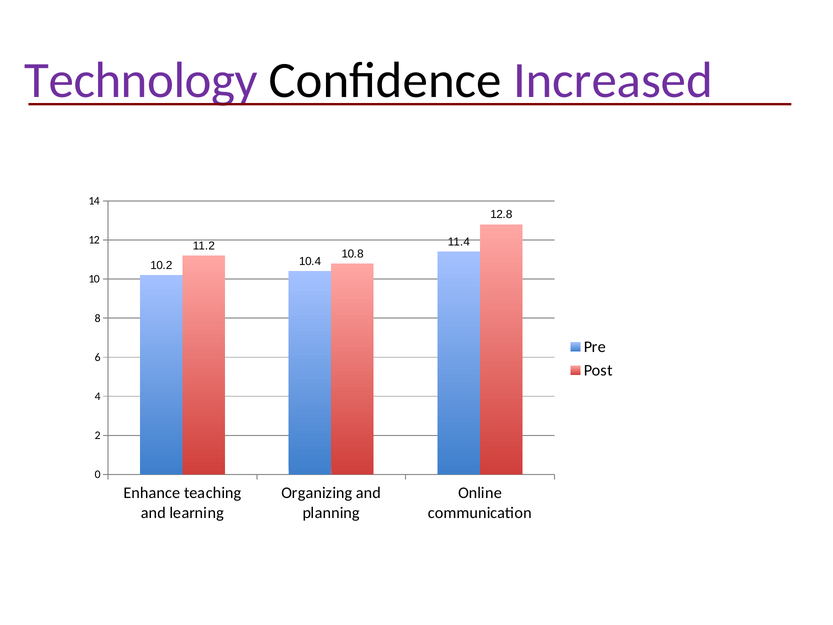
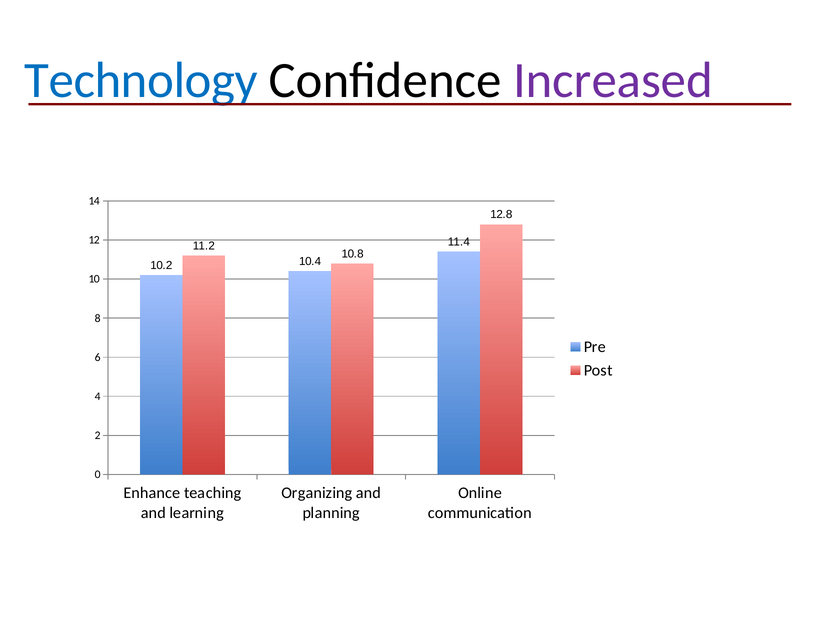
Technology colour: purple -> blue (141, 81)
